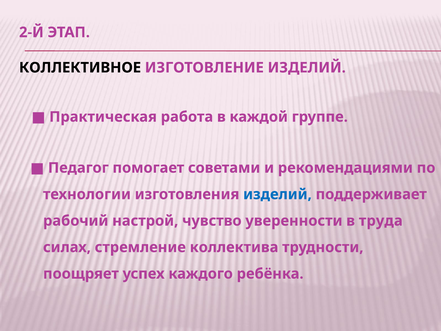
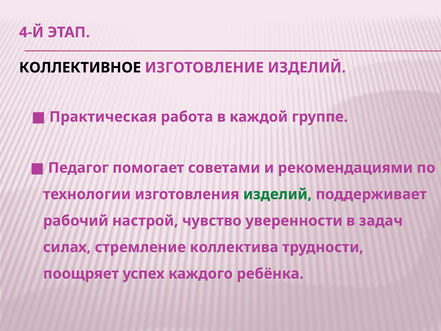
2-Й: 2-Й -> 4-Й (31, 32)
изделий colour: blue -> green (277, 194)
труда: труда -> задач (381, 221)
